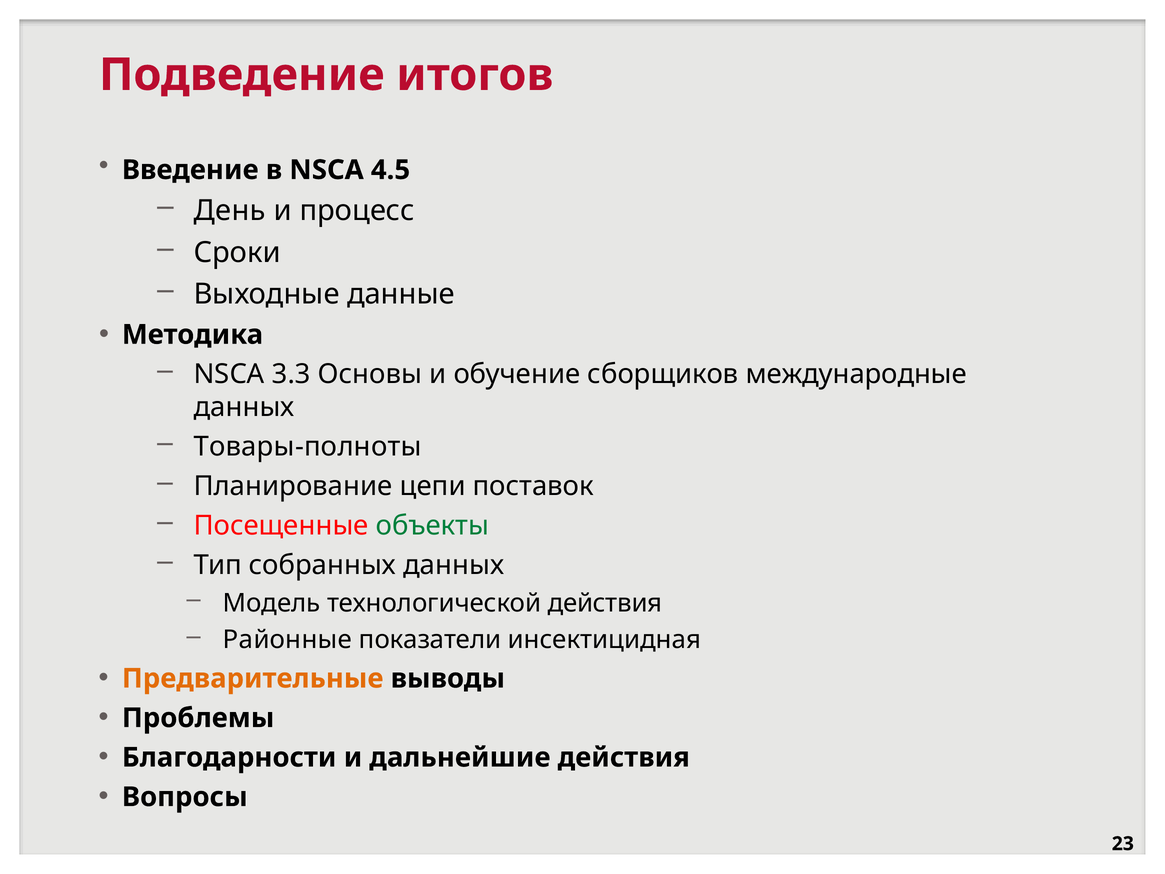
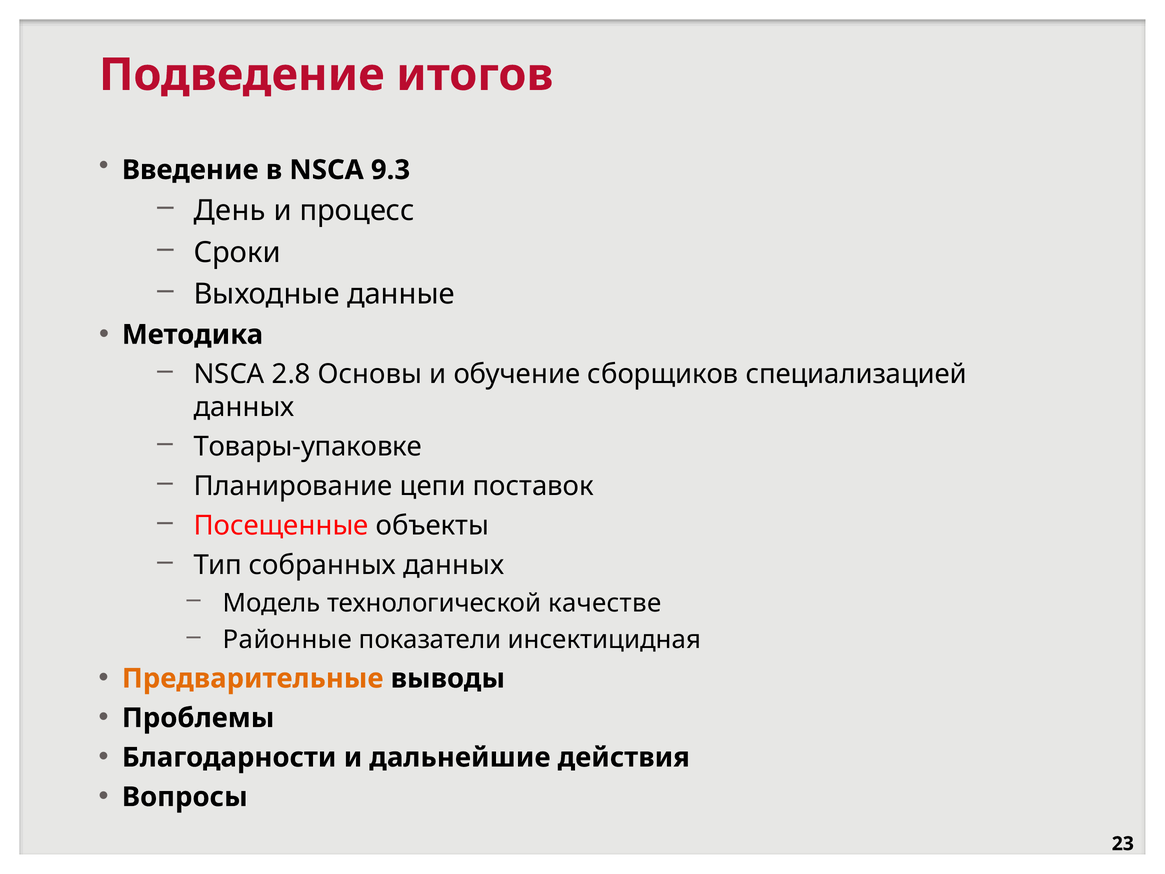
4.5: 4.5 -> 9.3 (390, 170)
3.3: 3.3 -> 2.8 (291, 374)
международные: международные -> специализацией (856, 374)
Товары-полноты: Товары-полноты -> Товары-упаковке (308, 447)
объекты colour: green -> black (432, 526)
технологической действия: действия -> качестве (605, 603)
